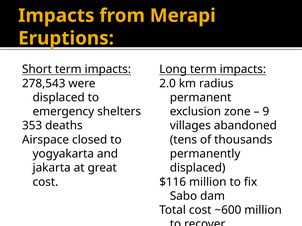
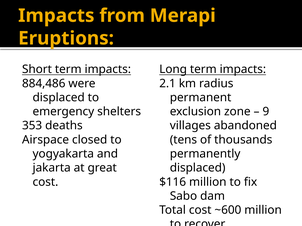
278,543: 278,543 -> 884,486 (44, 84)
2.0: 2.0 -> 2.1 (168, 84)
